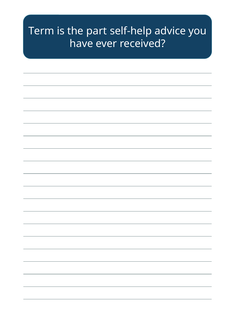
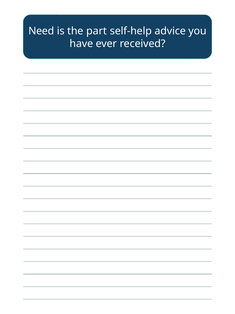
Term: Term -> Need (41, 31)
